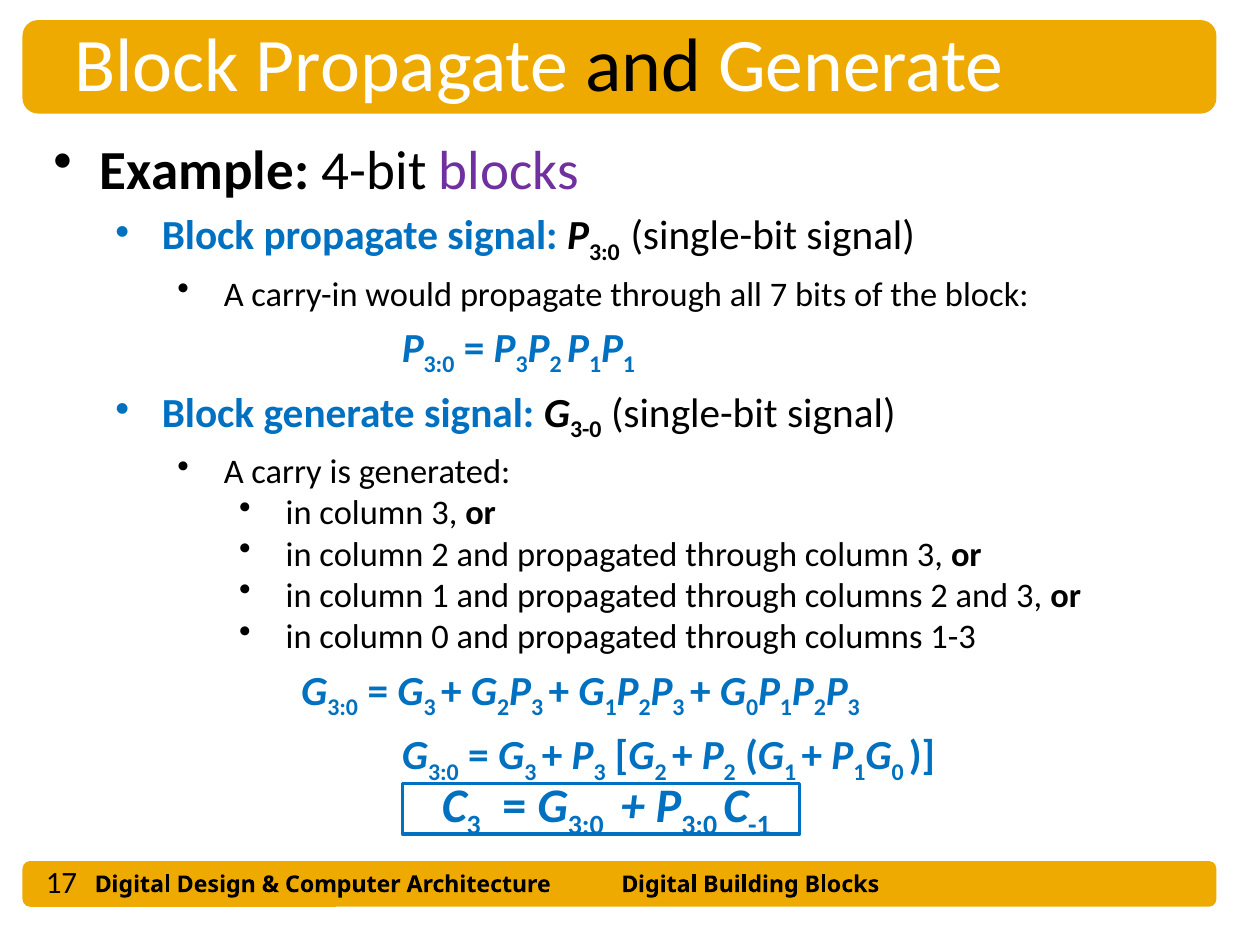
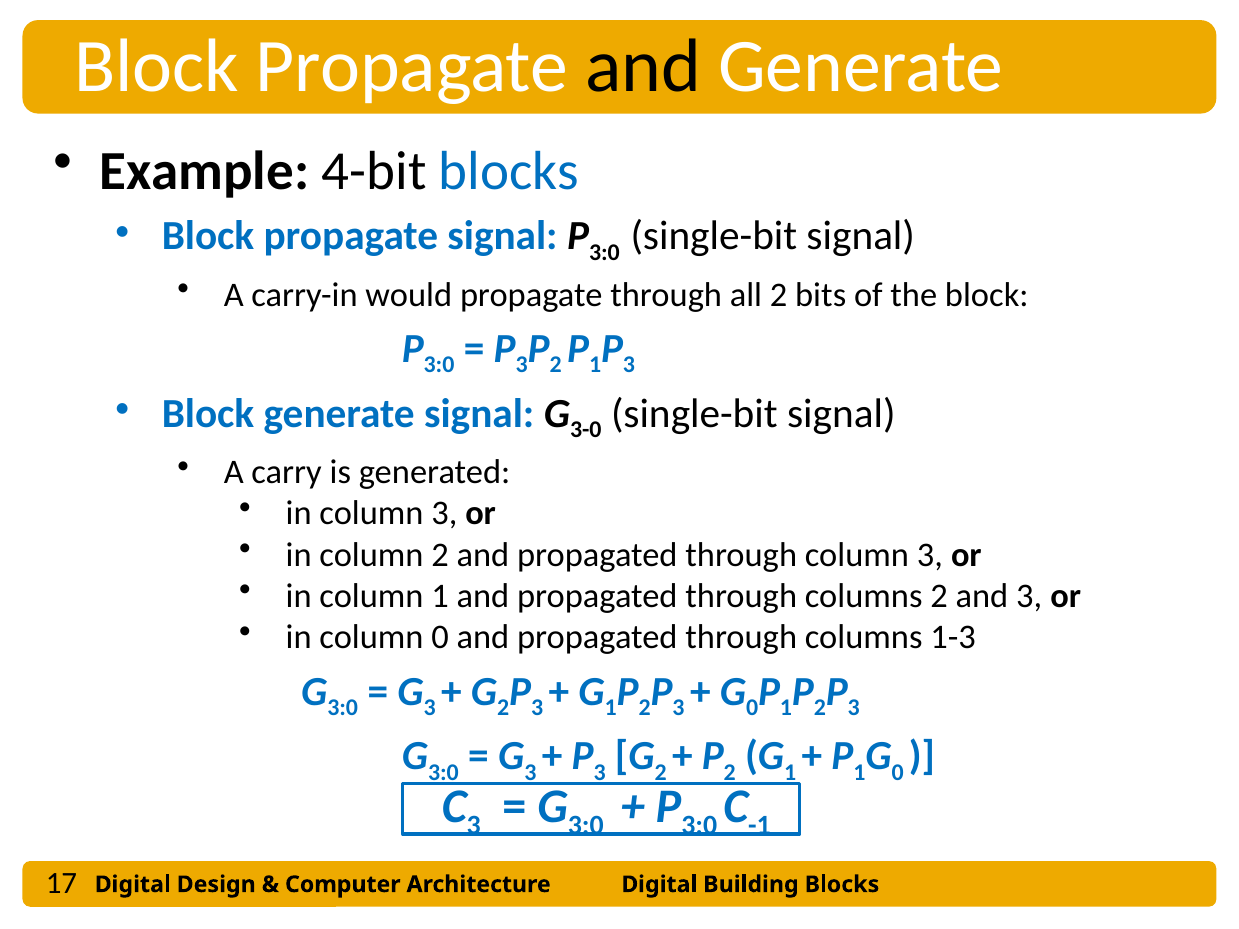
blocks colour: purple -> blue (509, 171)
all 7: 7 -> 2 (779, 295)
1: 1 -> 3 (629, 365)
